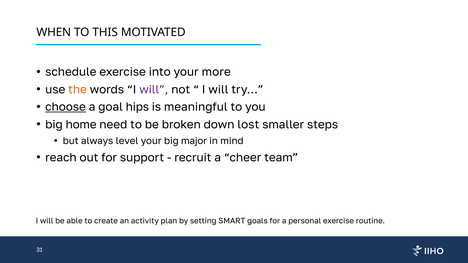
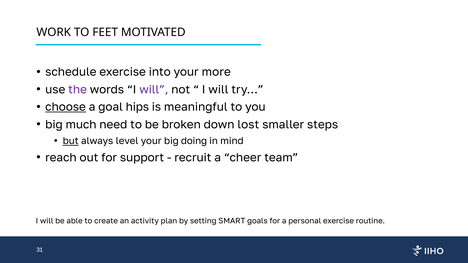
WHEN: WHEN -> WORK (54, 32)
THIS: THIS -> FEET (105, 32)
the colour: orange -> purple (78, 90)
home: home -> much (81, 125)
but underline: none -> present (71, 141)
major: major -> doing (194, 141)
